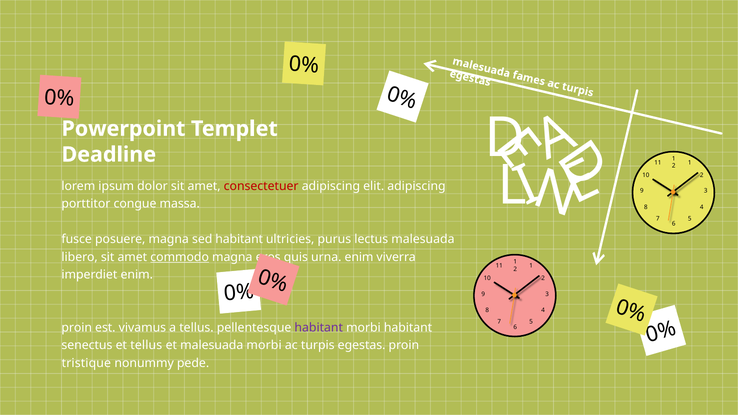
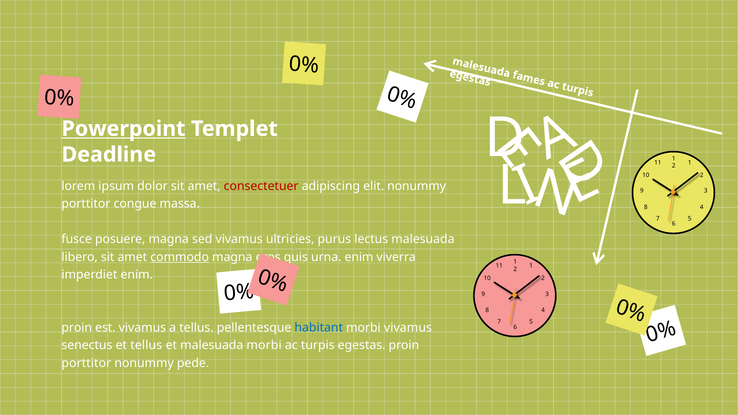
Powerpoint underline: none -> present (123, 129)
elit adipiscing: adipiscing -> nonummy (417, 186)
sed habitant: habitant -> vivamus (239, 239)
habitant colour: purple -> blue (319, 328)
morbi habitant: habitant -> vivamus (408, 328)
tristique: tristique -> porttitor (86, 363)
